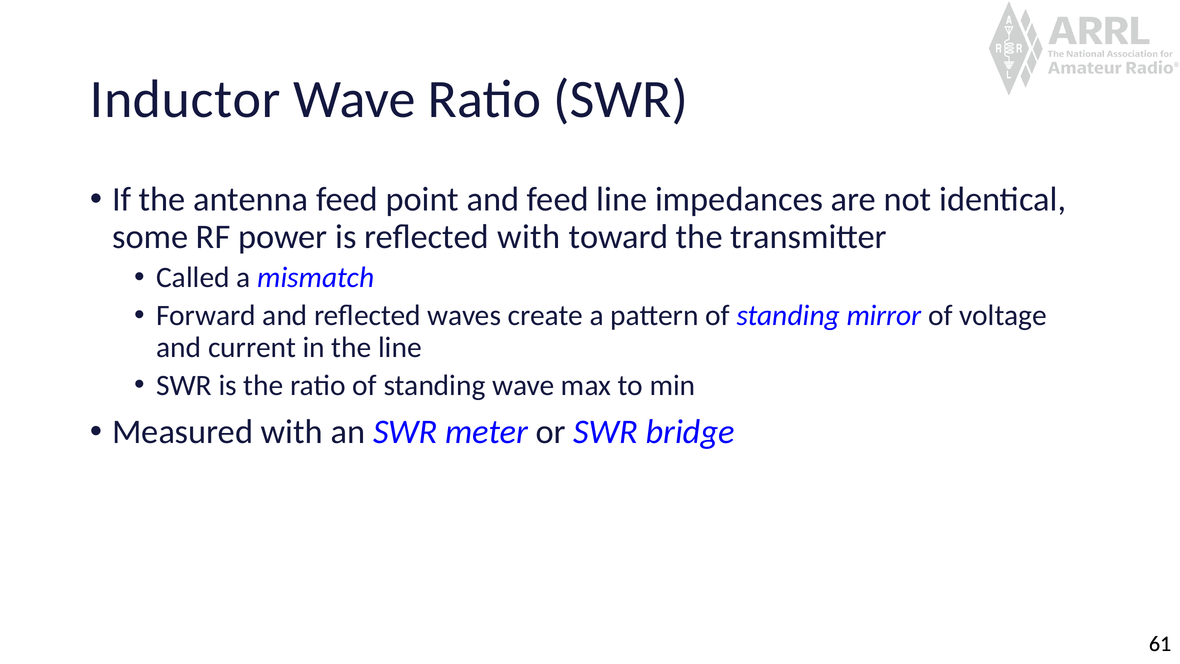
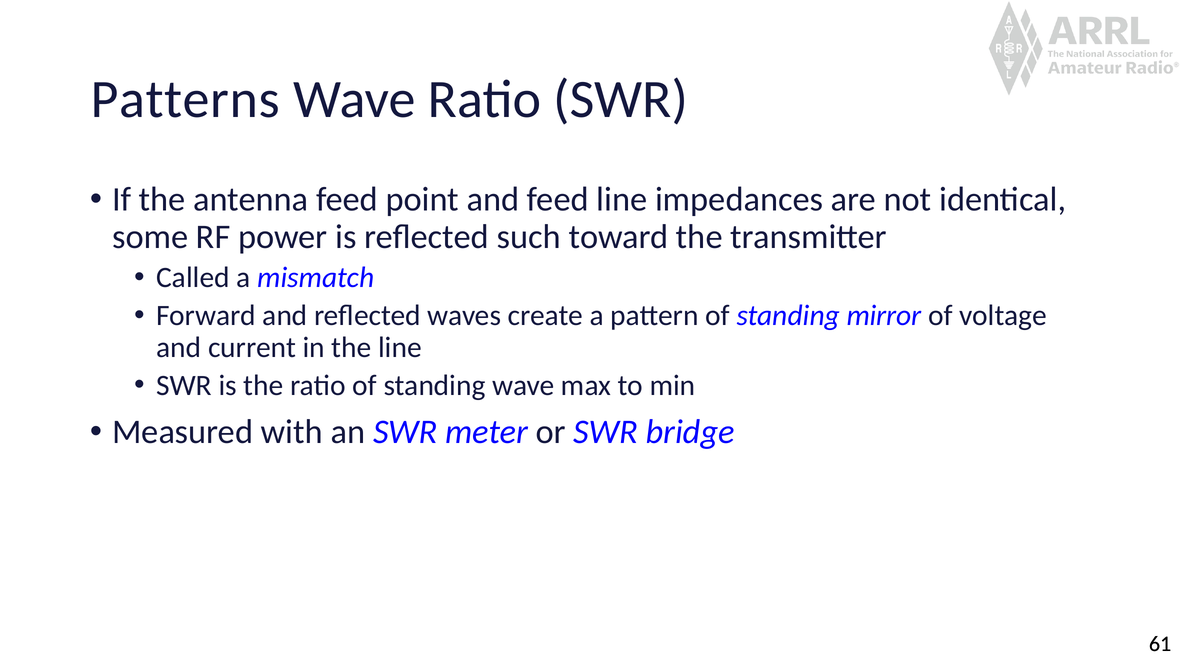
Inductor: Inductor -> Patterns (185, 99)
reflected with: with -> such (529, 237)
